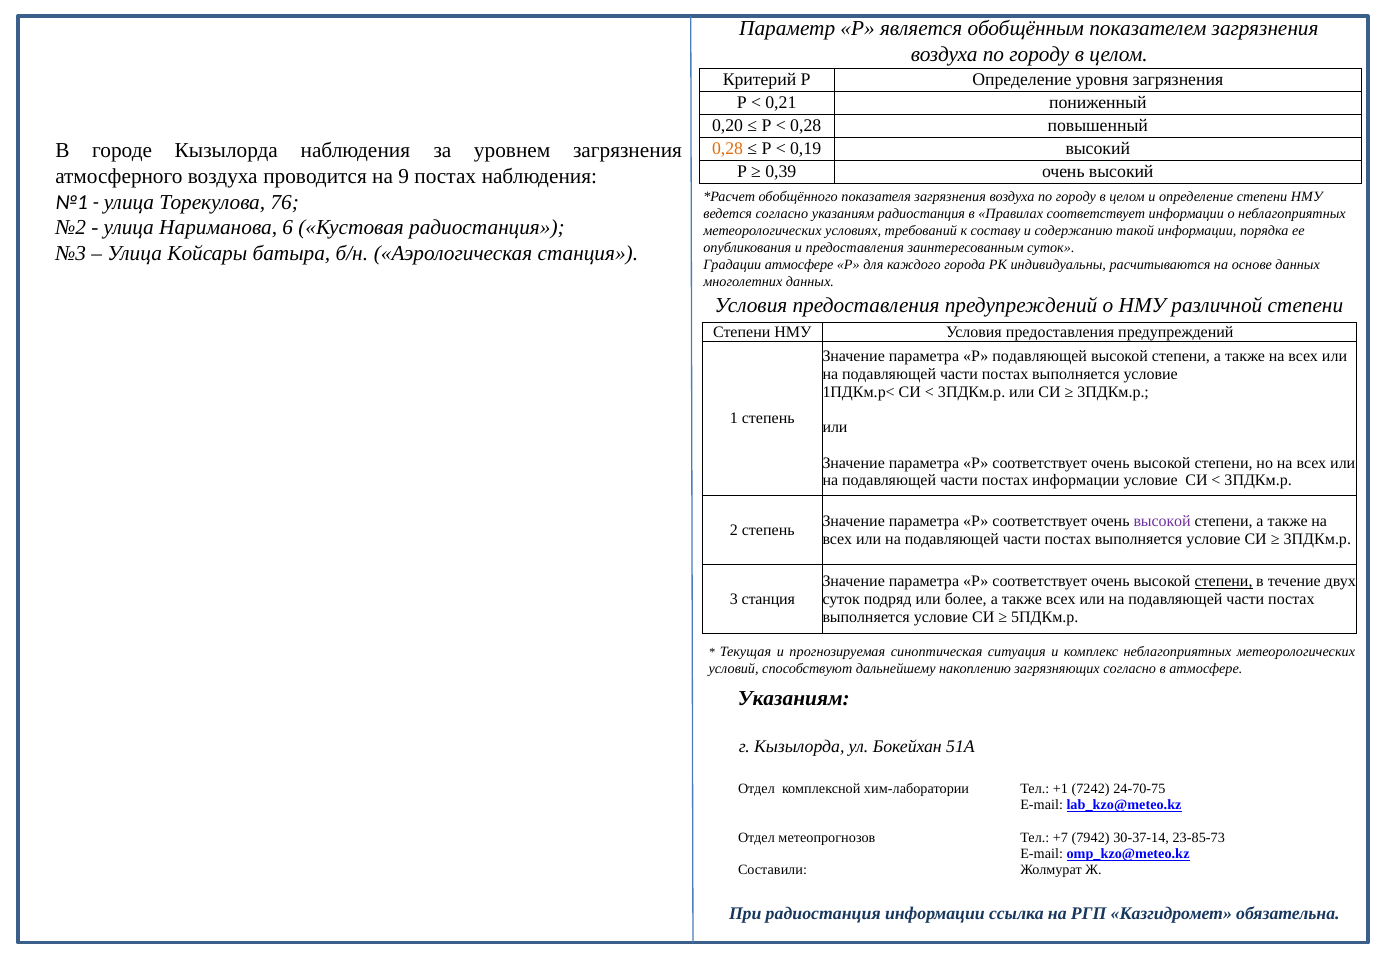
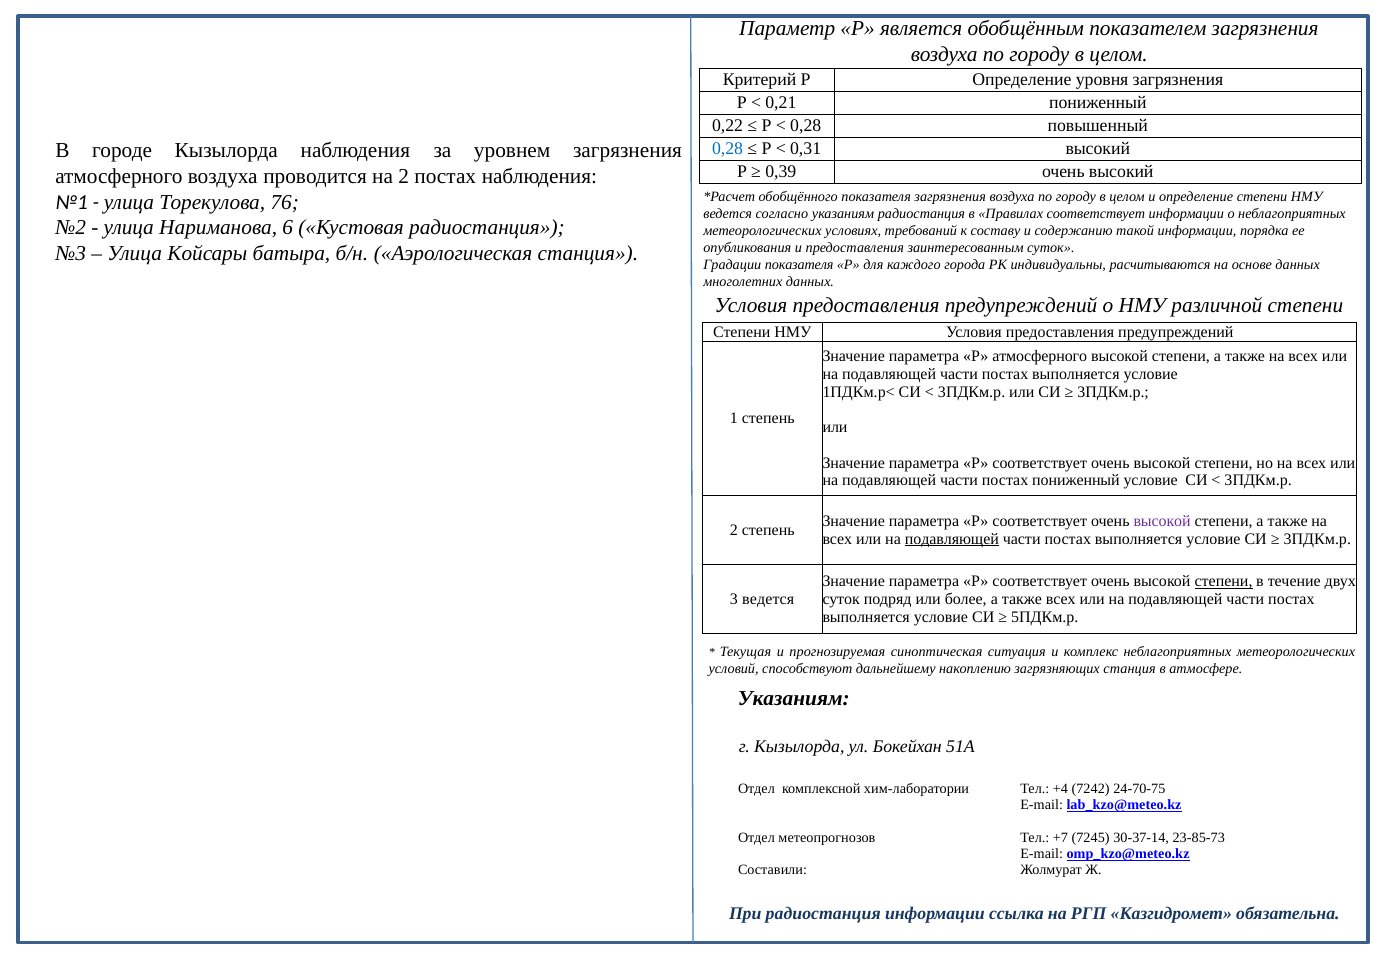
0,20: 0,20 -> 0,22 (728, 126)
0,28 colour: orange -> blue (728, 149)
0,19: 0,19 -> 0,31 (806, 149)
на 9: 9 -> 2 (404, 177)
Градации атмосфере: атмосфере -> показателя (799, 265)
Р подавляющей: подавляющей -> атмосферного (1040, 357)
постах информации: информации -> пониженный (1076, 481)
подавляющей underline: none -> present (952, 539)
3 станция: станция -> ведется (768, 600)
загрязняющих согласно: согласно -> станция (1130, 670)
+1: +1 -> +4 (1060, 789)
7942: 7942 -> 7245 (1091, 838)
